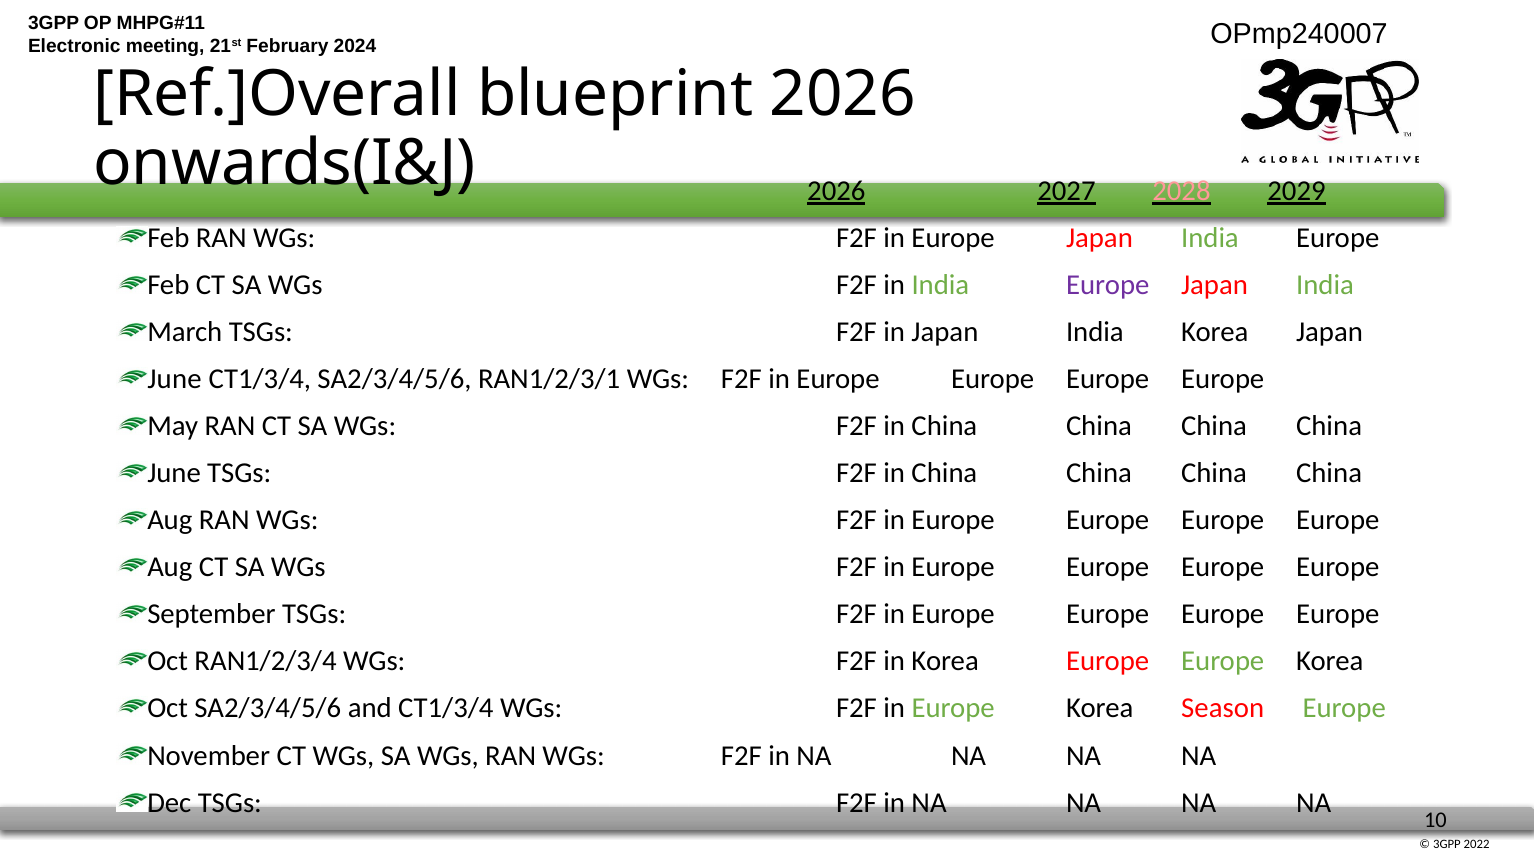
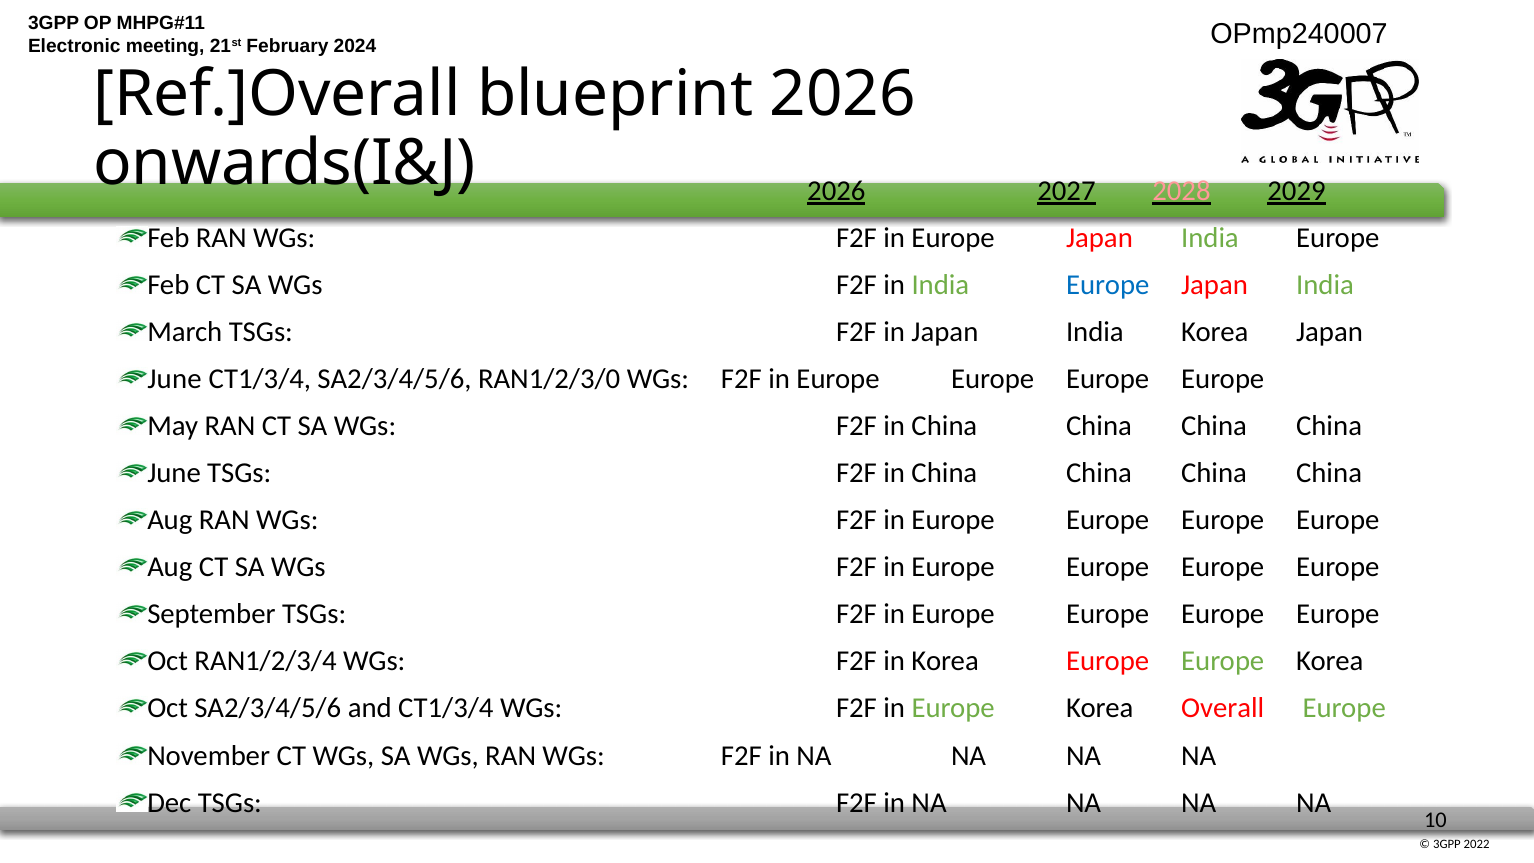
Europe colour: purple -> blue (1108, 285)
RAN1/2/3/1: RAN1/2/3/1 -> RAN1/2/3/0 (549, 379)
Season: Season -> Overall (1223, 708)
